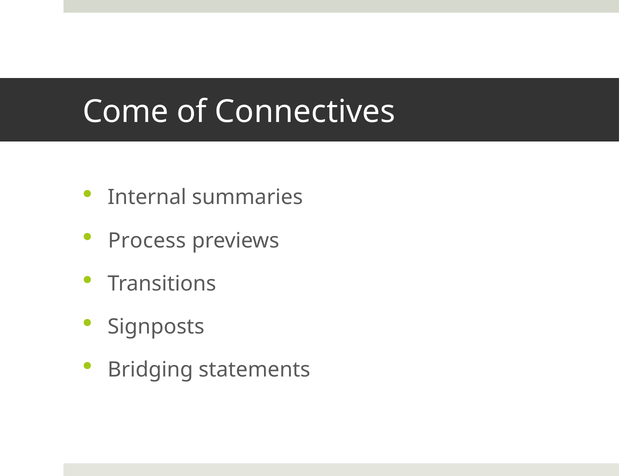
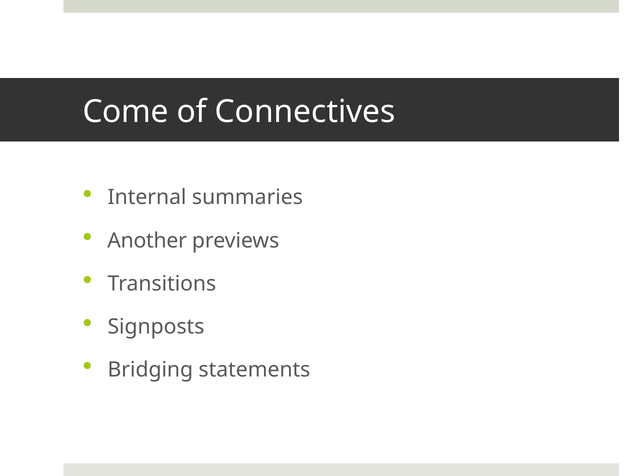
Process: Process -> Another (147, 241)
